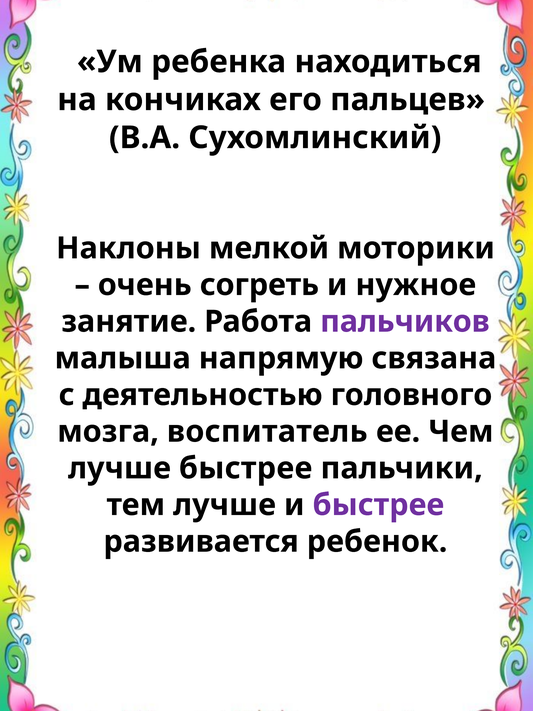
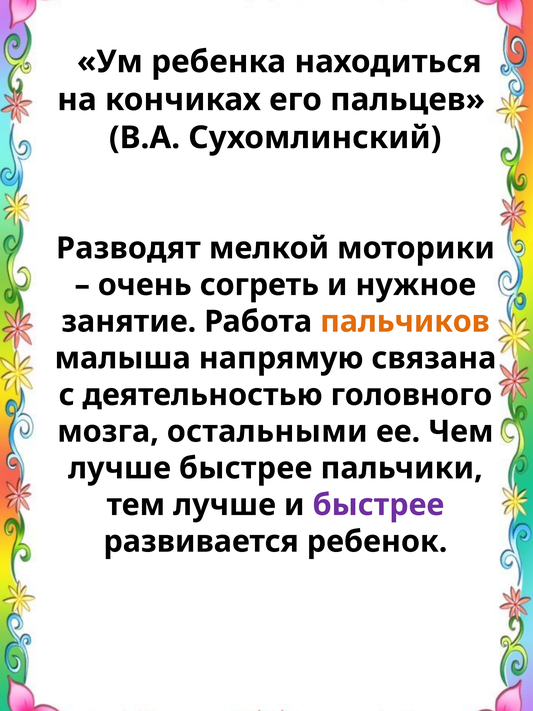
Наклоны: Наклоны -> Разводят (128, 248)
пальчиков colour: purple -> orange (405, 321)
воспитатель: воспитатель -> остальными (267, 431)
